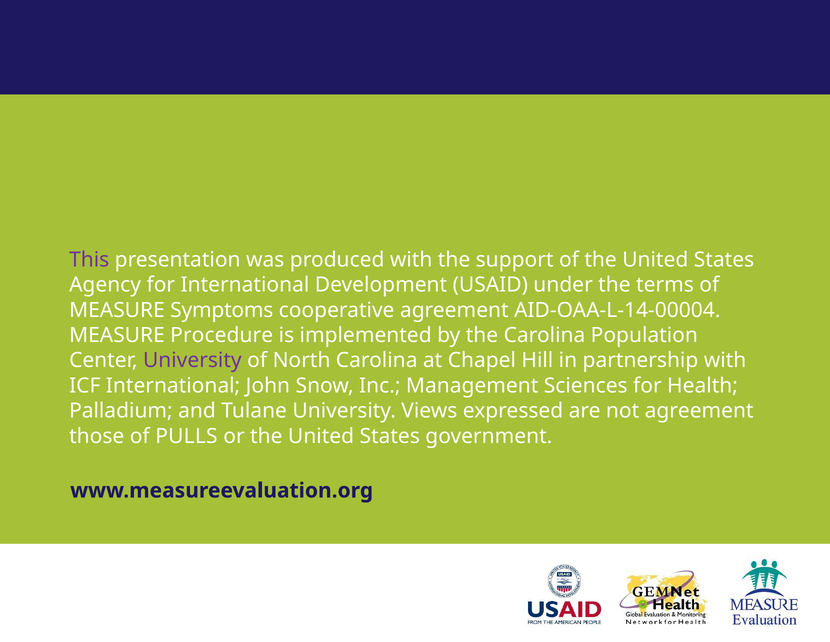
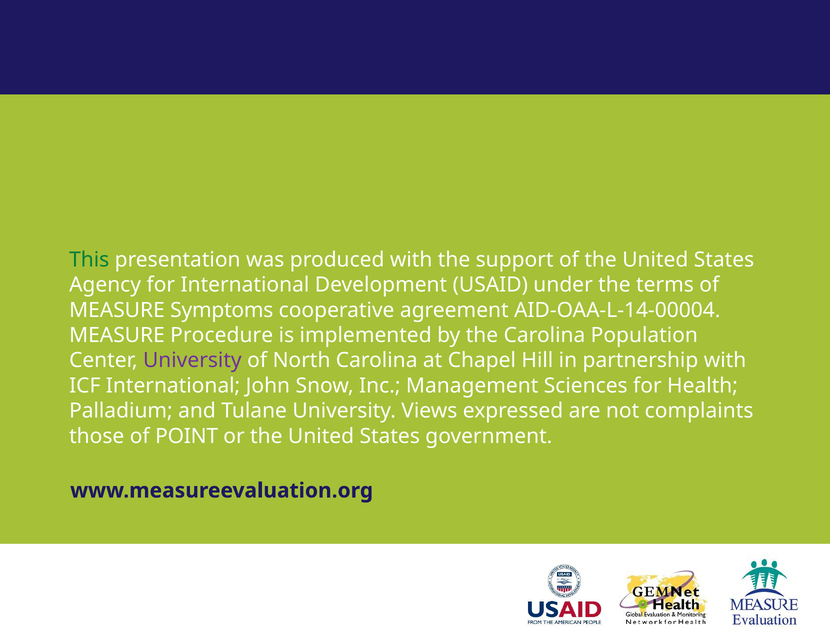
This colour: purple -> green (89, 260)
not agreement: agreement -> complaints (699, 410)
PULLS: PULLS -> POINT (187, 436)
